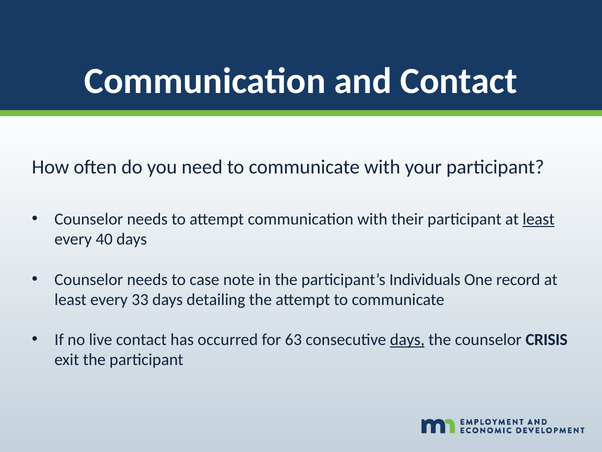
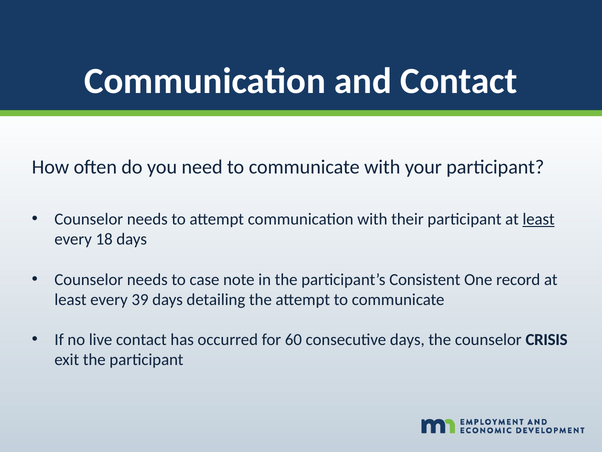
40: 40 -> 18 (104, 239)
Individuals: Individuals -> Consistent (425, 279)
33: 33 -> 39 (140, 299)
63: 63 -> 60 (293, 339)
days underline: present -> none (407, 339)
